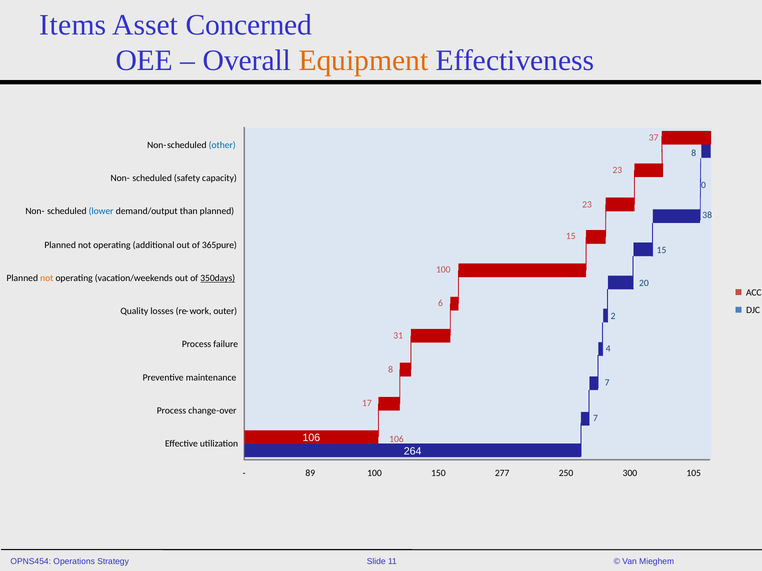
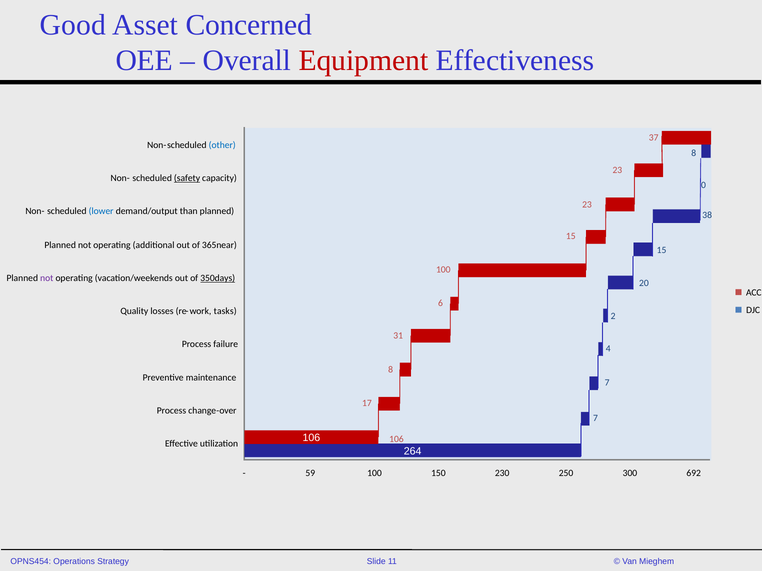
Items: Items -> Good (73, 25)
Equipment colour: orange -> red (363, 61)
safety underline: none -> present (187, 178)
365pure: 365pure -> 365near (219, 245)
not colour: orange -> purple (47, 278)
outer: outer -> tasks (225, 311)
89: 89 -> 59 (310, 473)
277: 277 -> 230 (502, 473)
105: 105 -> 692 (694, 473)
